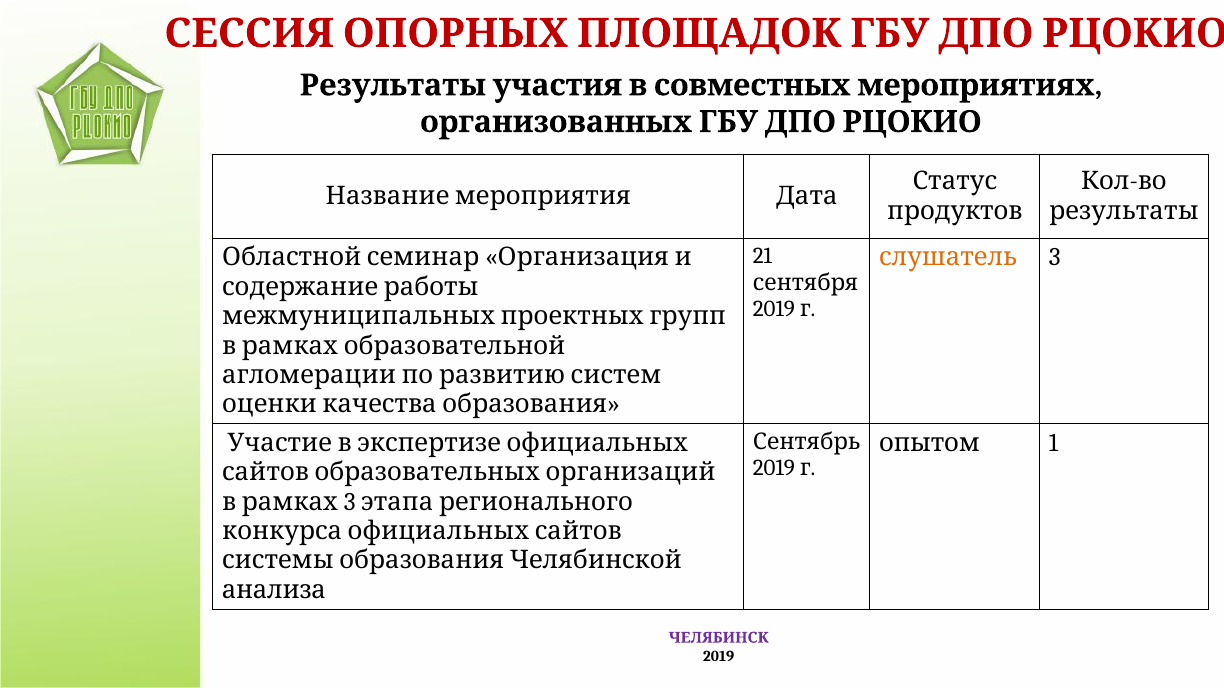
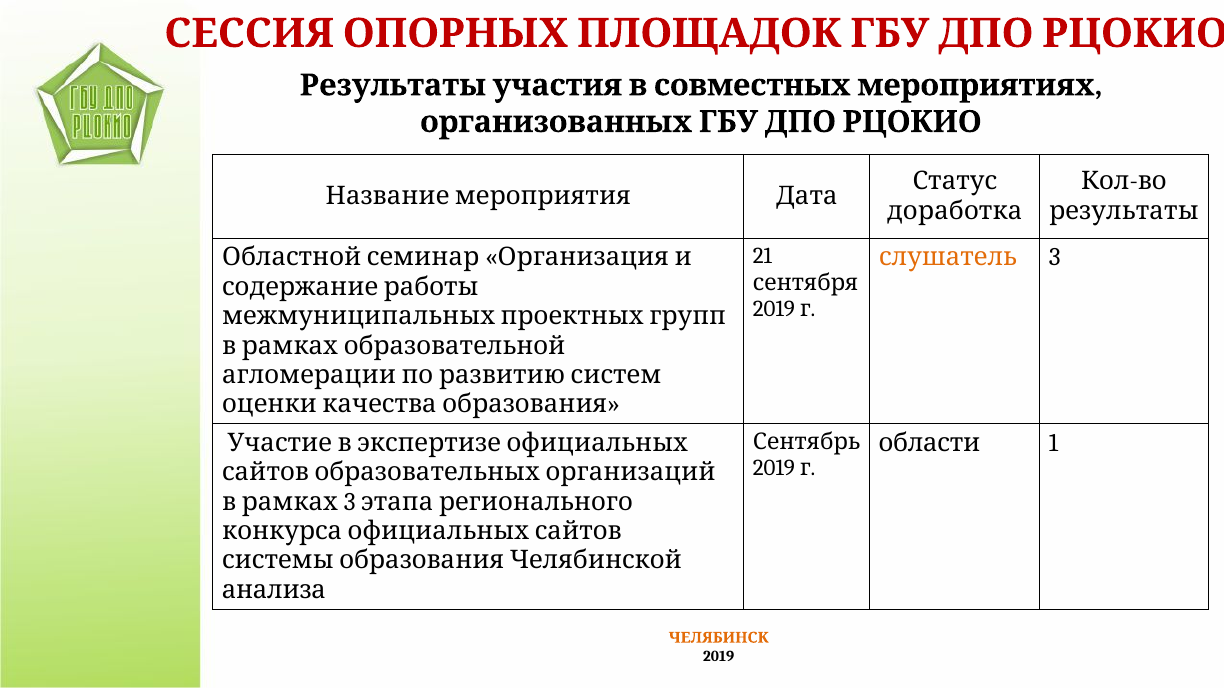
продуктов: продуктов -> доработка (955, 211)
опытом: опытом -> области (929, 443)
ЧЕЛЯБИНСК colour: purple -> orange (719, 638)
